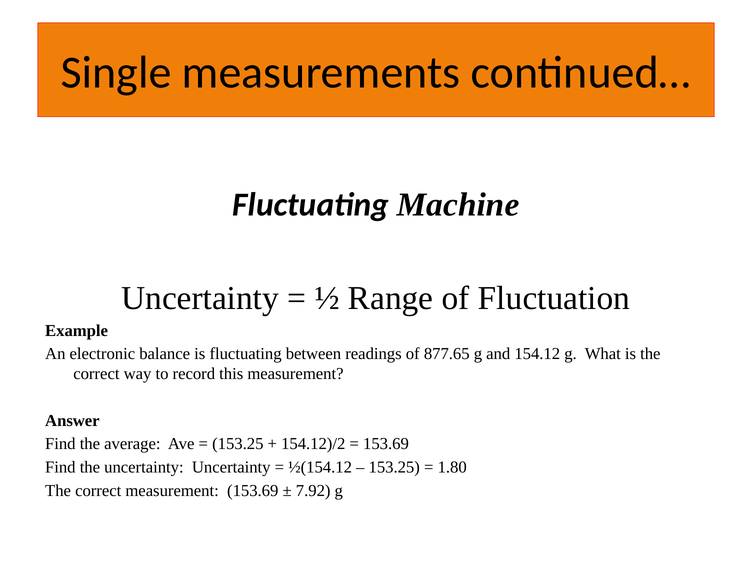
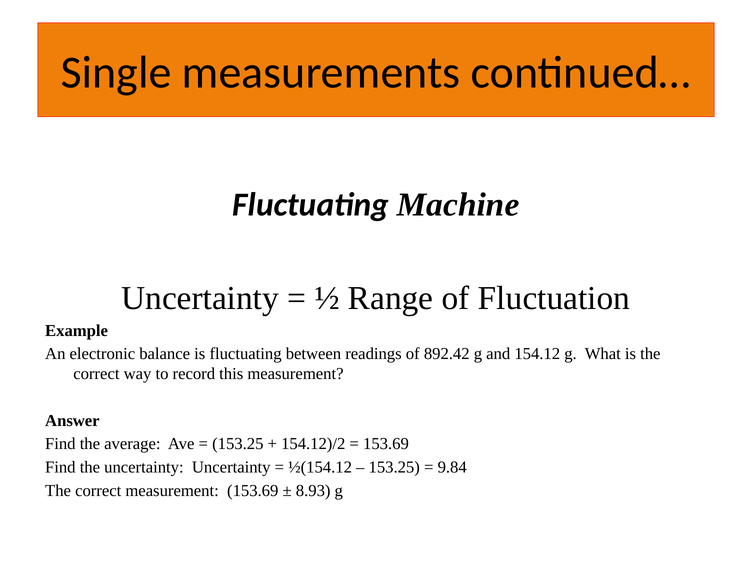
877.65: 877.65 -> 892.42 (447, 354)
1.80: 1.80 -> 9.84 (452, 467)
7.92: 7.92 -> 8.93 (313, 491)
